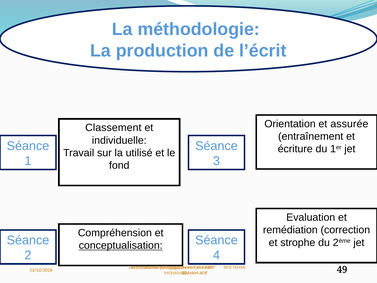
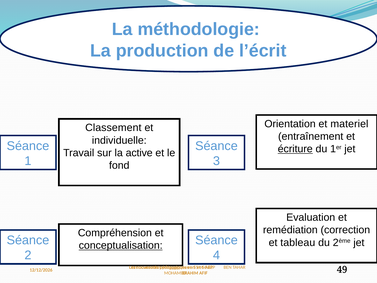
assurée: assurée -> materiel (349, 124)
écriture underline: none -> present (295, 149)
utilisé: utilisé -> active (139, 153)
strophe: strophe -> tableau (298, 242)
